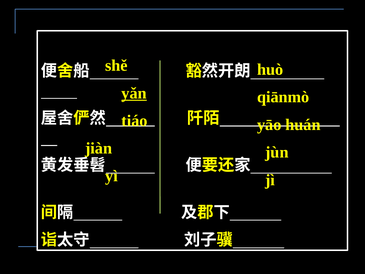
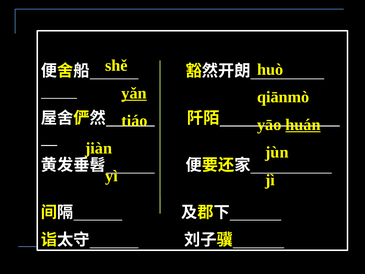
huán underline: none -> present (303, 125)
